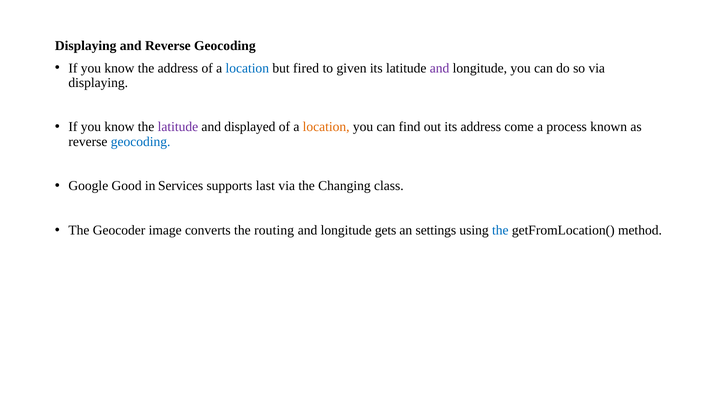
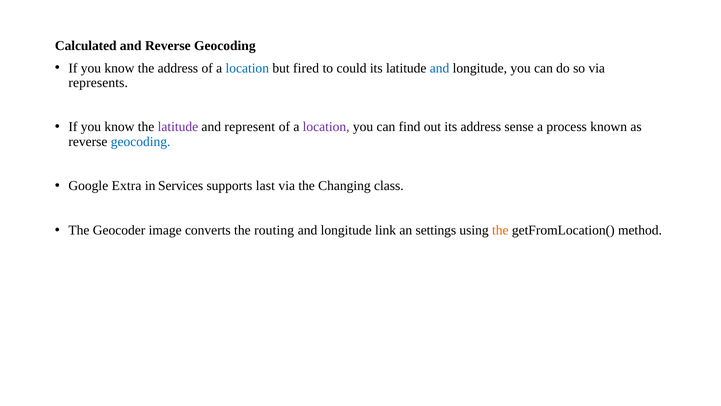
Displaying: Displaying -> Calculated (86, 46)
given: given -> could (352, 68)
and colour: purple -> blue (440, 68)
displaying: displaying -> represents (98, 83)
displayed: displayed -> represent (250, 127)
location colour: orange -> purple (326, 127)
come: come -> sense (519, 127)
Good: Good -> Extra (127, 186)
gets: gets -> link (386, 230)
the colour: blue -> orange (500, 230)
